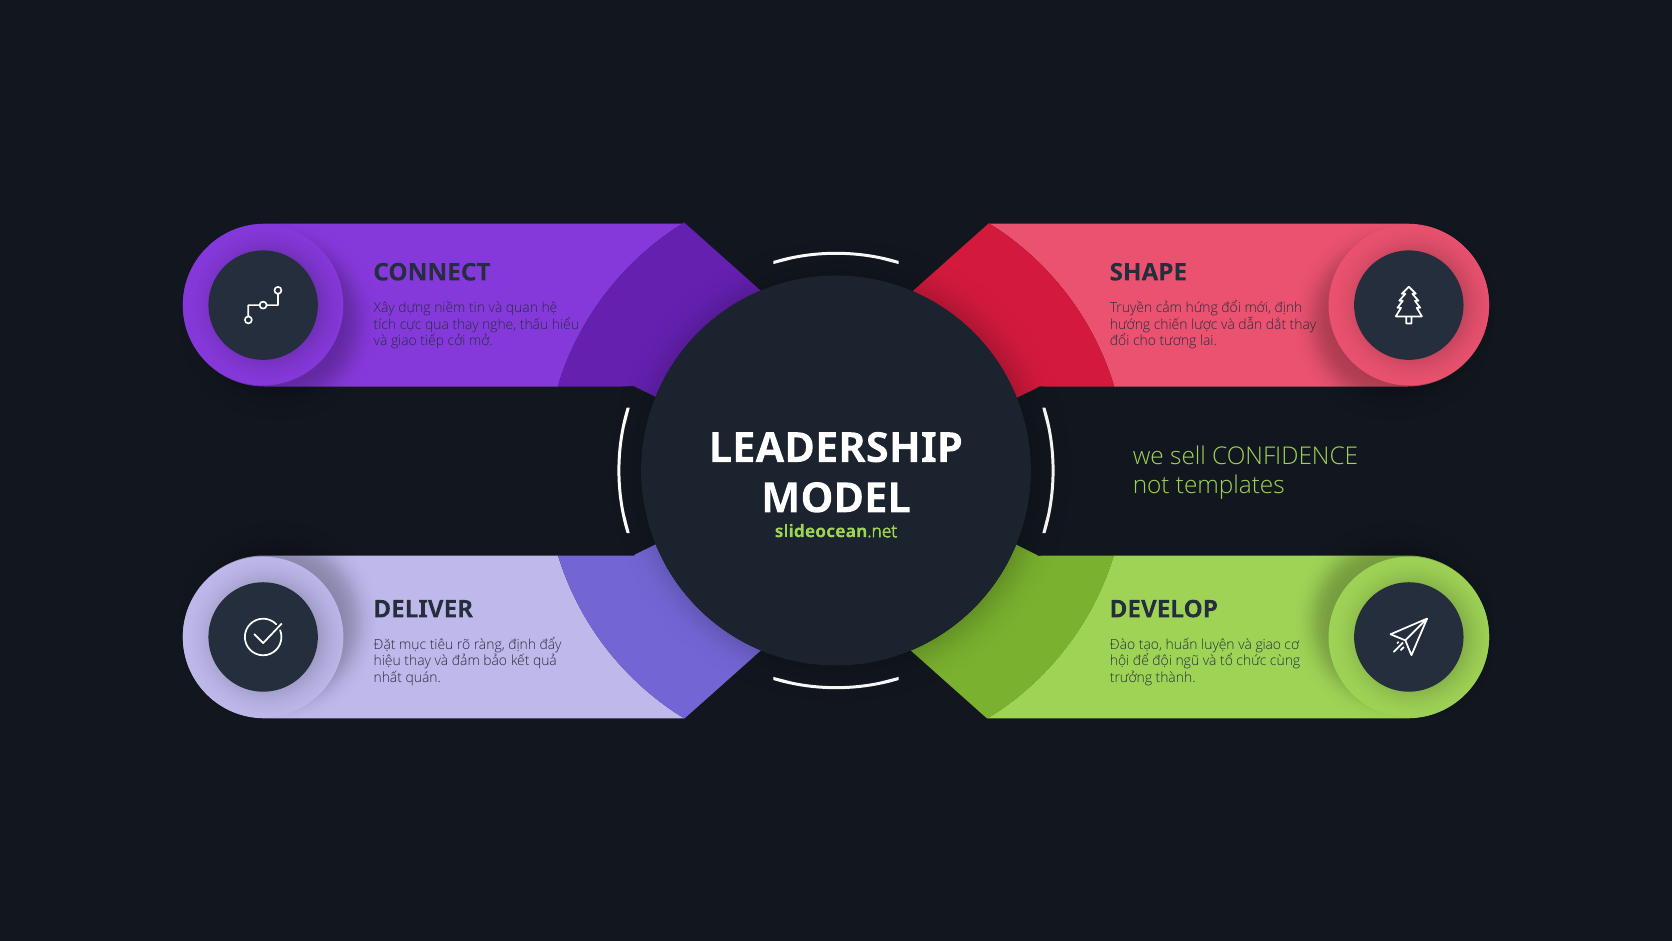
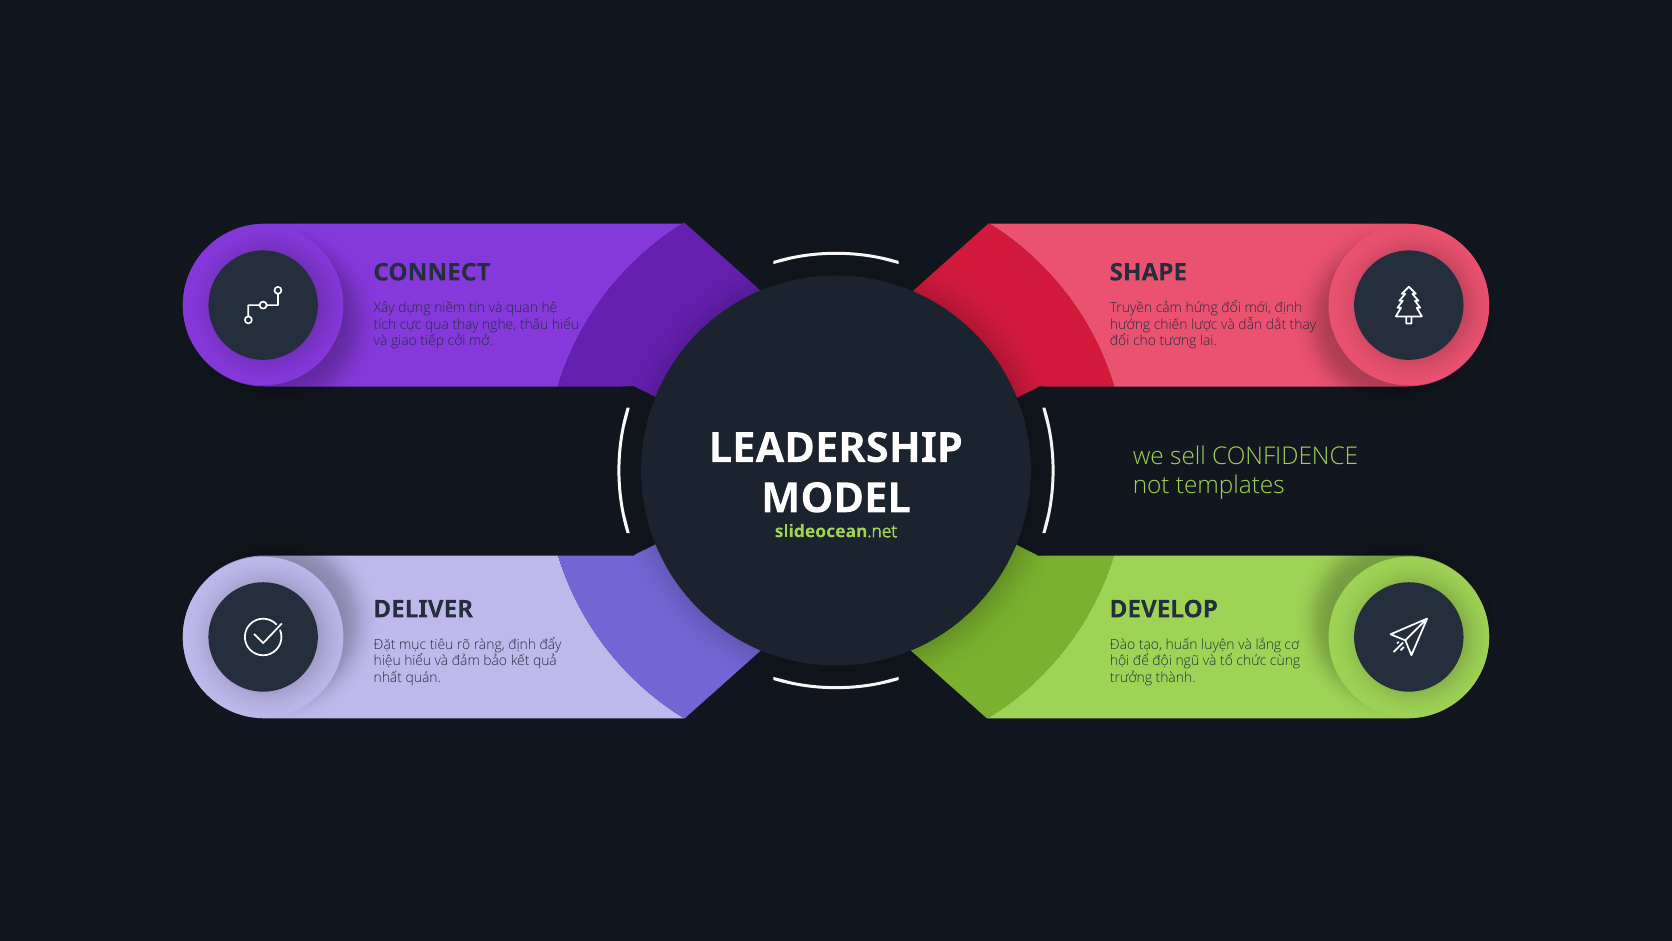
luyện và giao: giao -> lắng (1268, 644)
thay: thay -> hiểu (418, 661)
